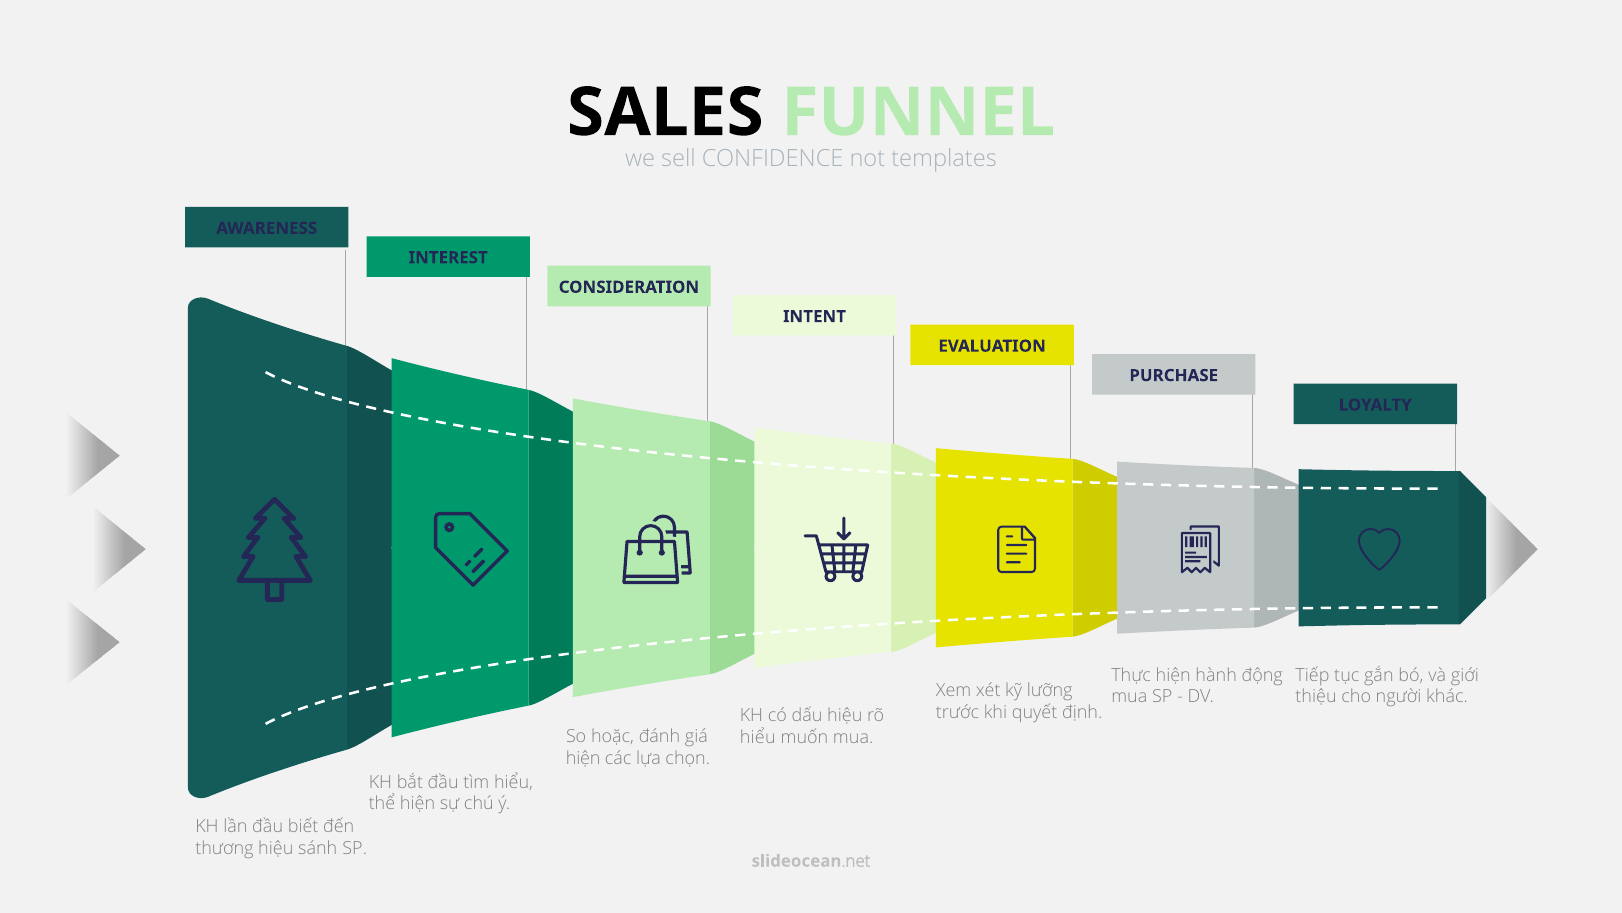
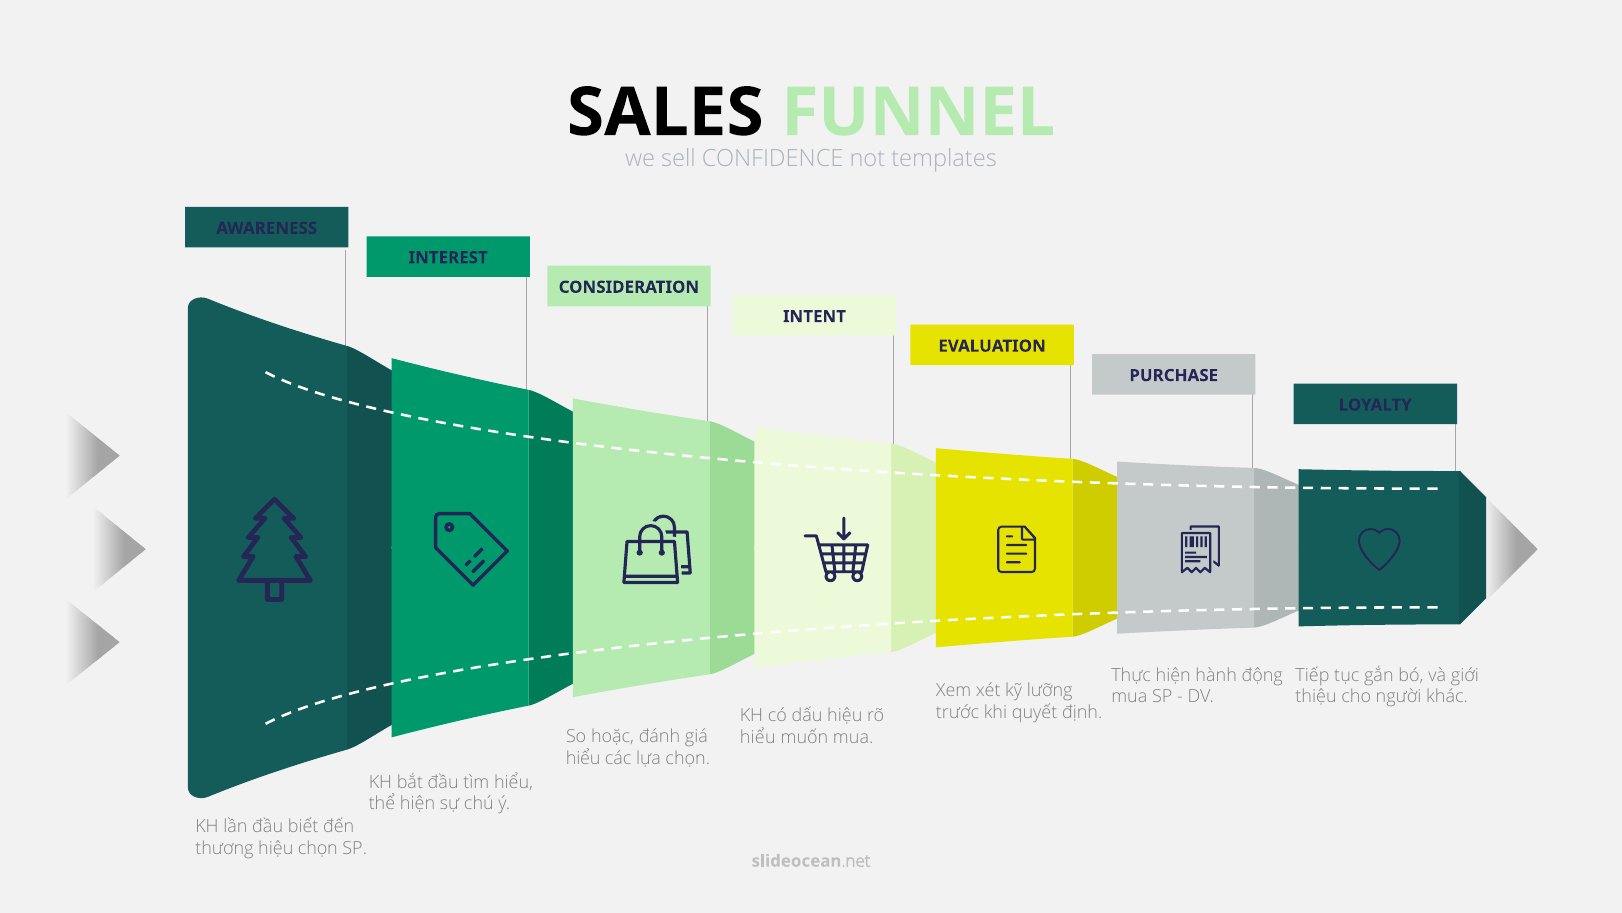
hiện: hiện -> hiểu (583, 758)
hiệu sánh: sánh -> chọn (318, 848)
